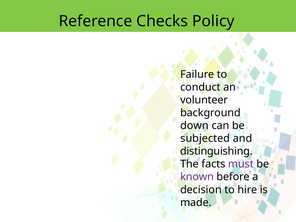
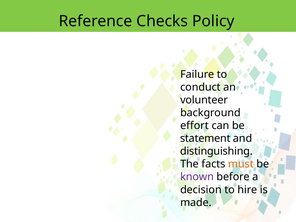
down: down -> effort (194, 126)
subjected: subjected -> statement (205, 138)
must colour: purple -> orange (241, 164)
